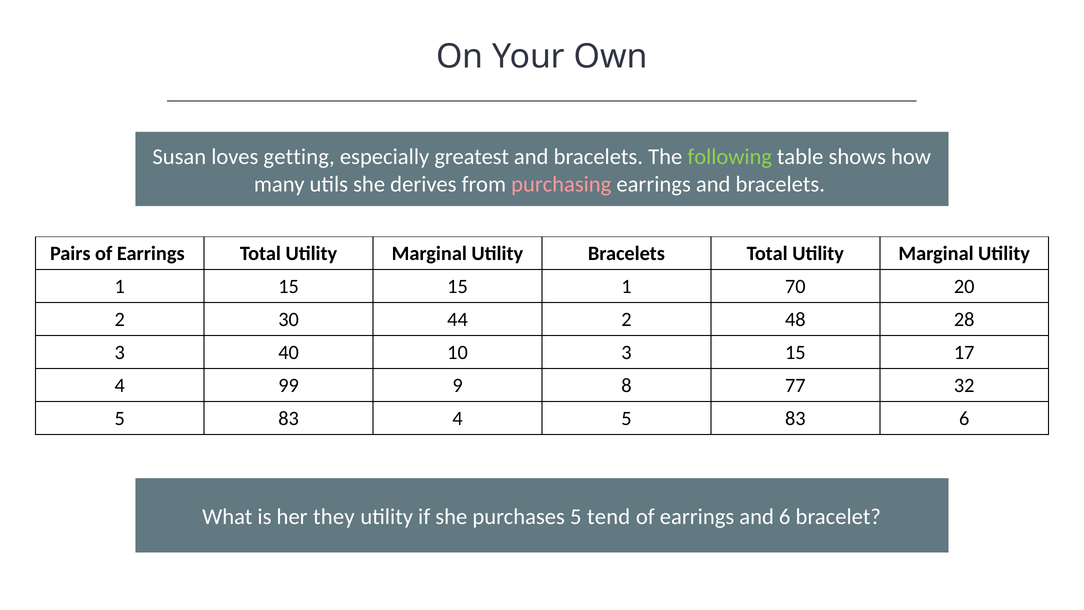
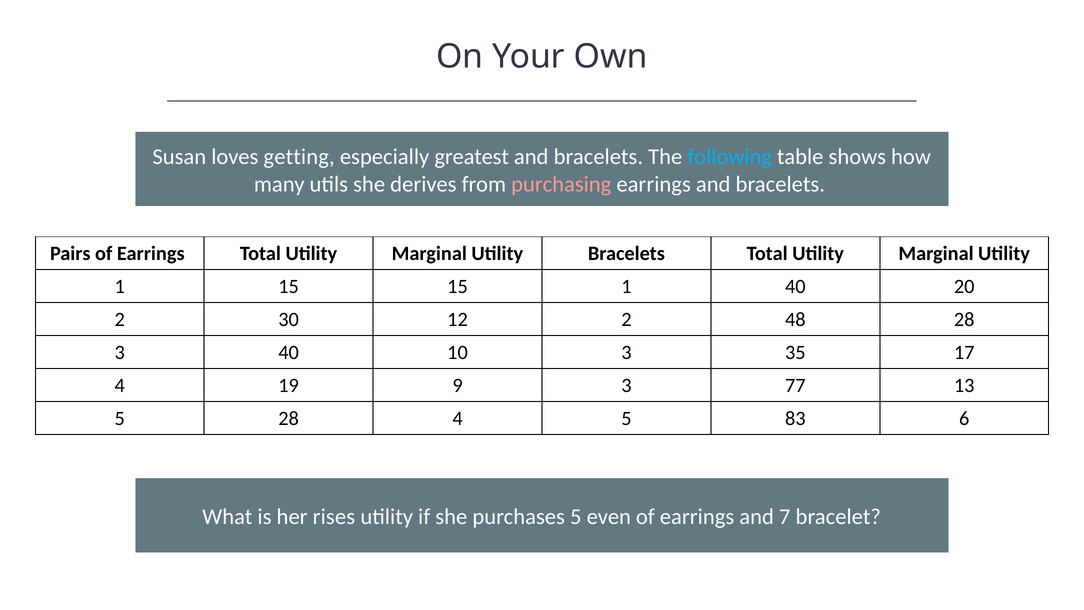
following colour: light green -> light blue (730, 157)
1 70: 70 -> 40 (795, 286)
44: 44 -> 12 (458, 319)
3 15: 15 -> 35 (795, 352)
99: 99 -> 19 (289, 385)
9 8: 8 -> 3 (626, 385)
32: 32 -> 13 (964, 385)
83: 83 -> 28 (289, 418)
they: they -> rises (334, 517)
tend: tend -> even (609, 517)
and 6: 6 -> 7 (785, 517)
